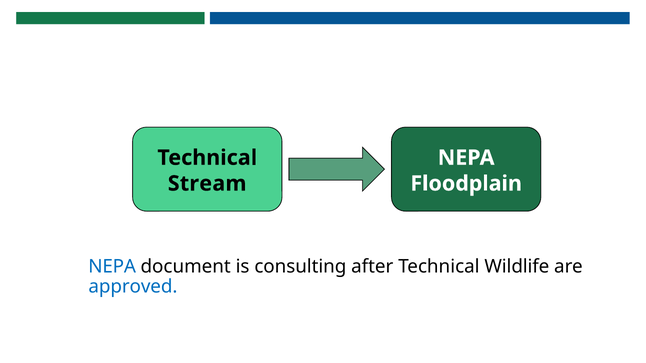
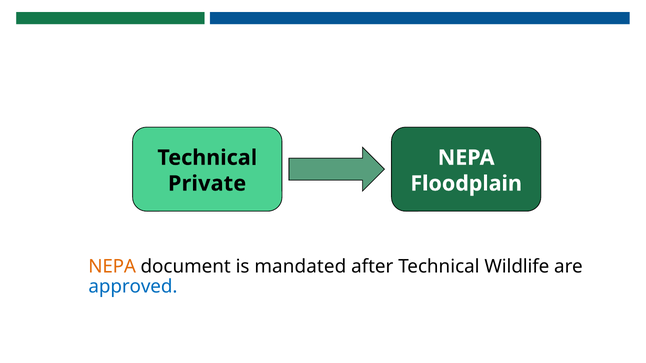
Stream: Stream -> Private (207, 184)
NEPA colour: blue -> orange (112, 267)
consulting: consulting -> mandated (300, 267)
